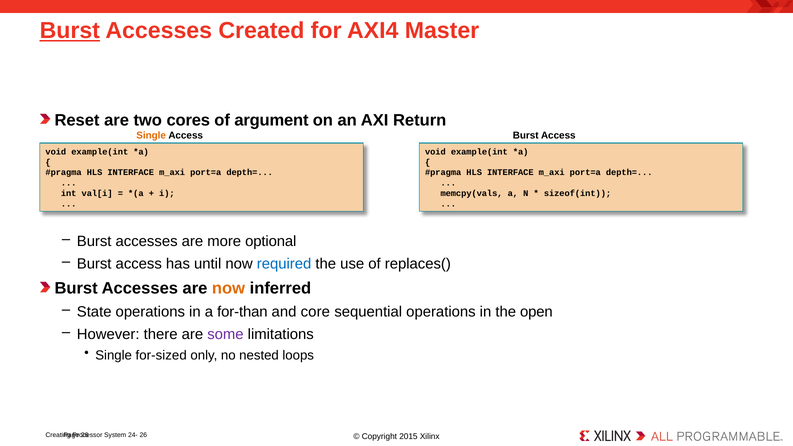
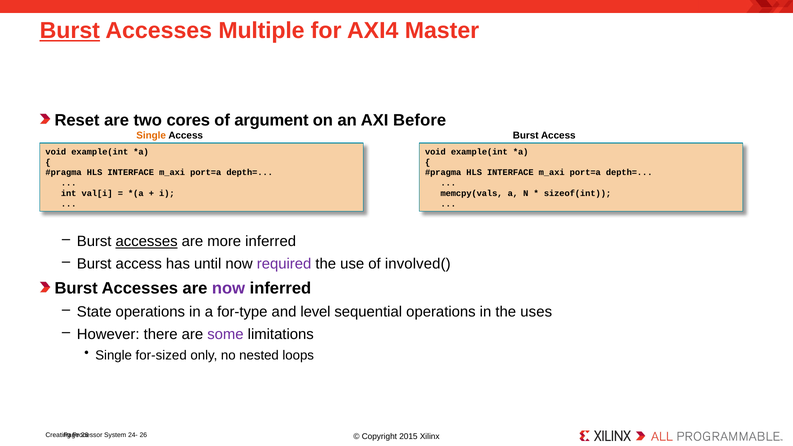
Created: Created -> Multiple (261, 31)
Return: Return -> Before (420, 120)
accesses underline: none -> present (147, 242)
more optional: optional -> inferred (271, 242)
required colour: blue -> purple (284, 264)
replaces(: replaces( -> involved( (418, 264)
now colour: orange -> purple (229, 288)
for-than: for-than -> for-type (242, 312)
core: core -> level (315, 312)
open: open -> uses (536, 312)
